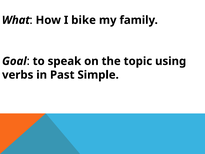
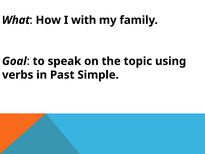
bike: bike -> with (84, 20)
